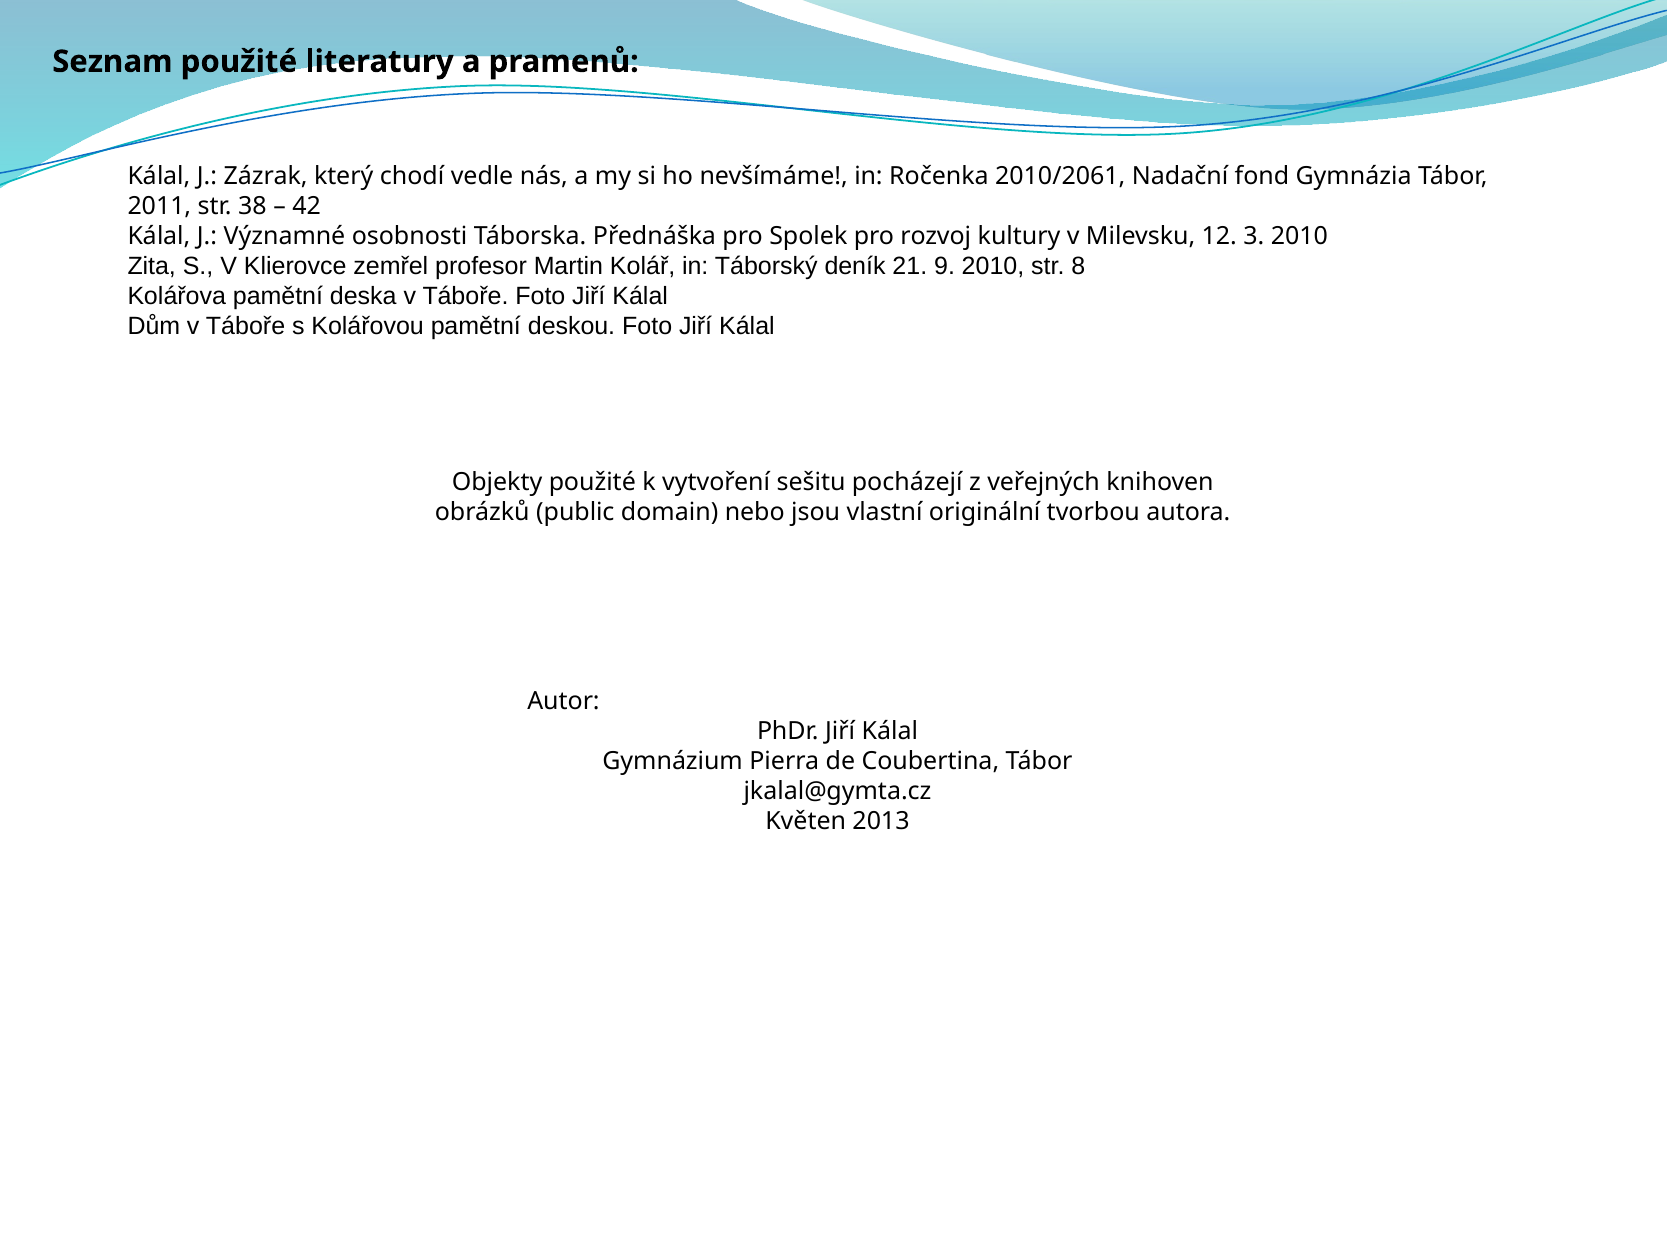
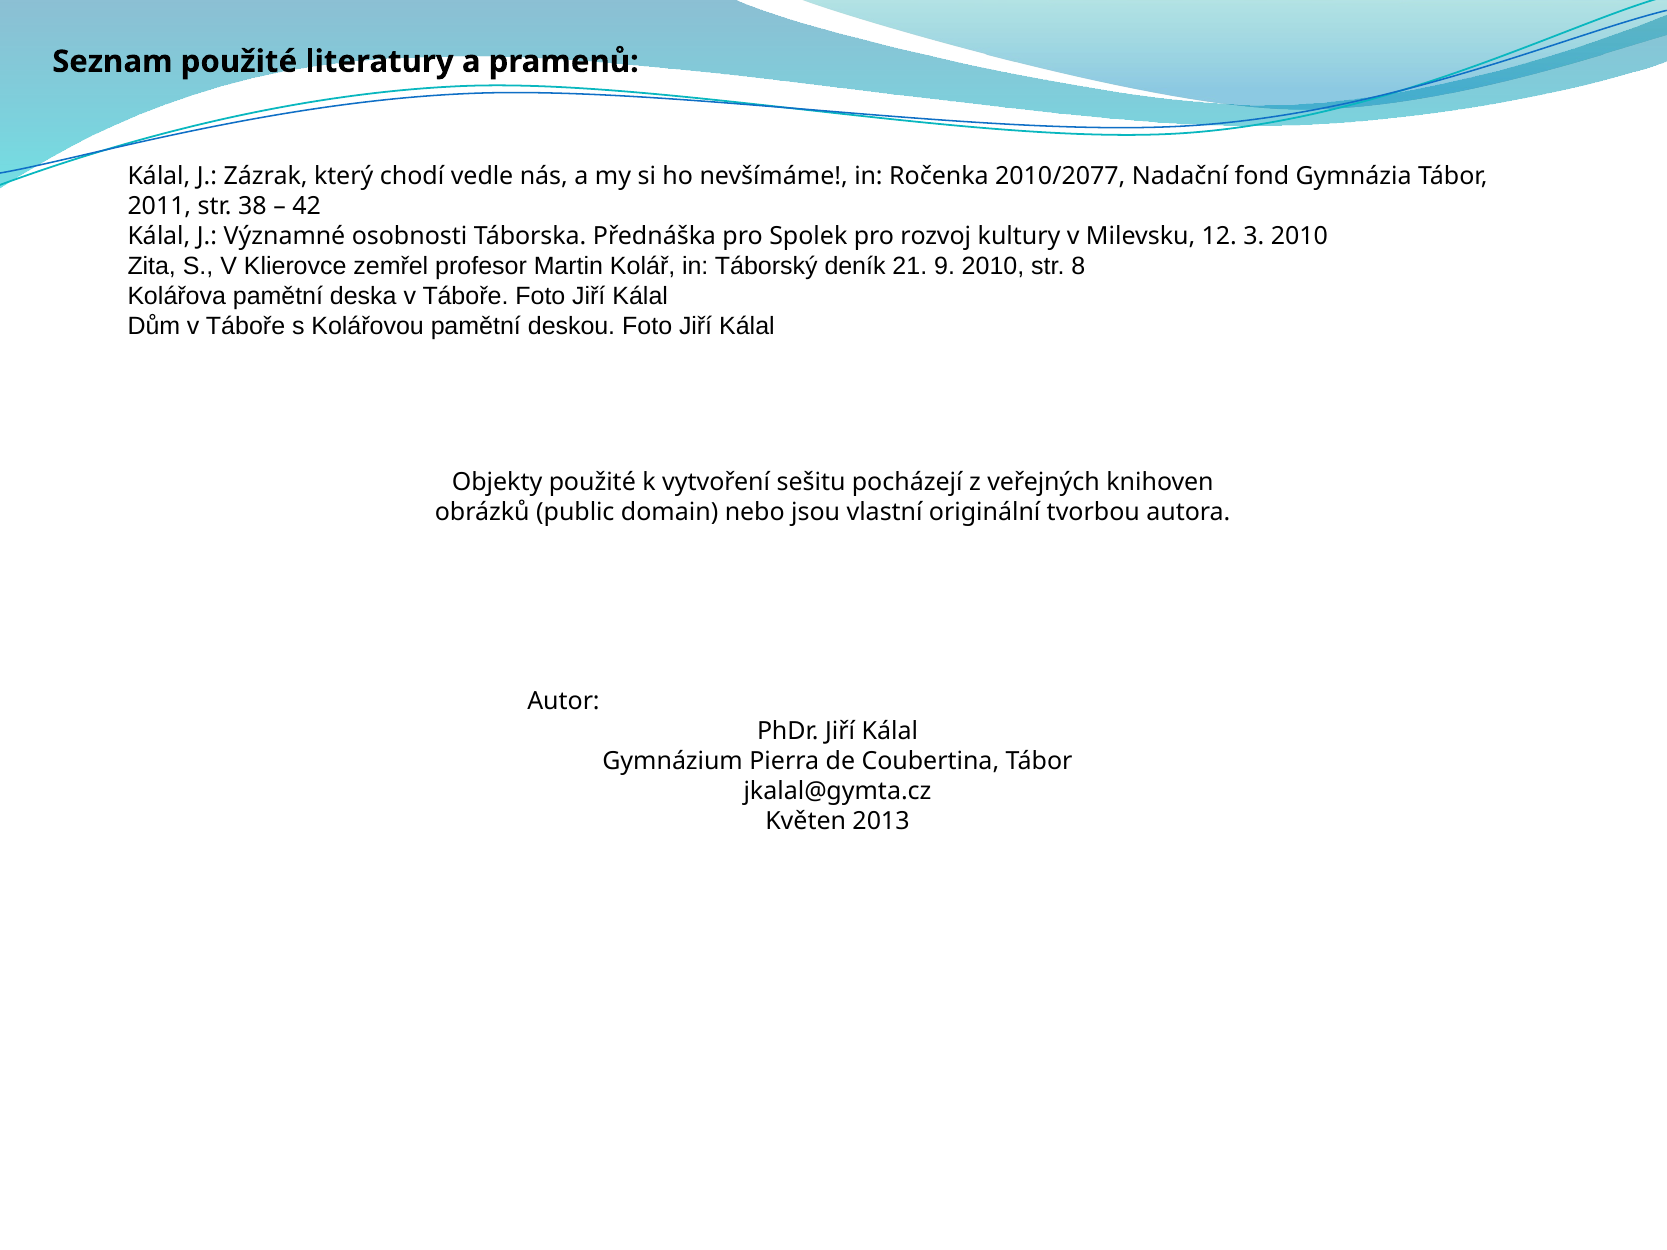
2010/2061: 2010/2061 -> 2010/2077 (1060, 177)
